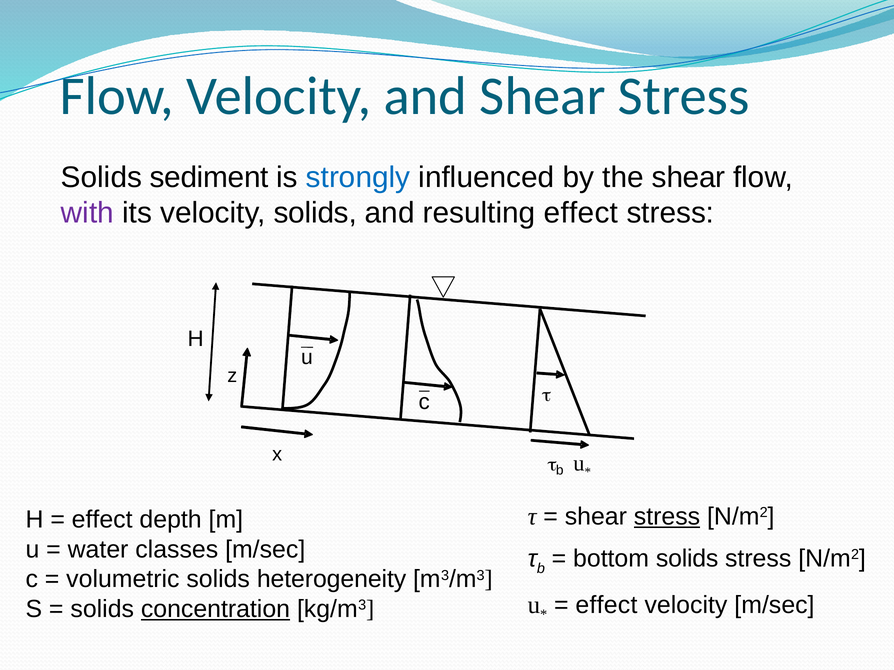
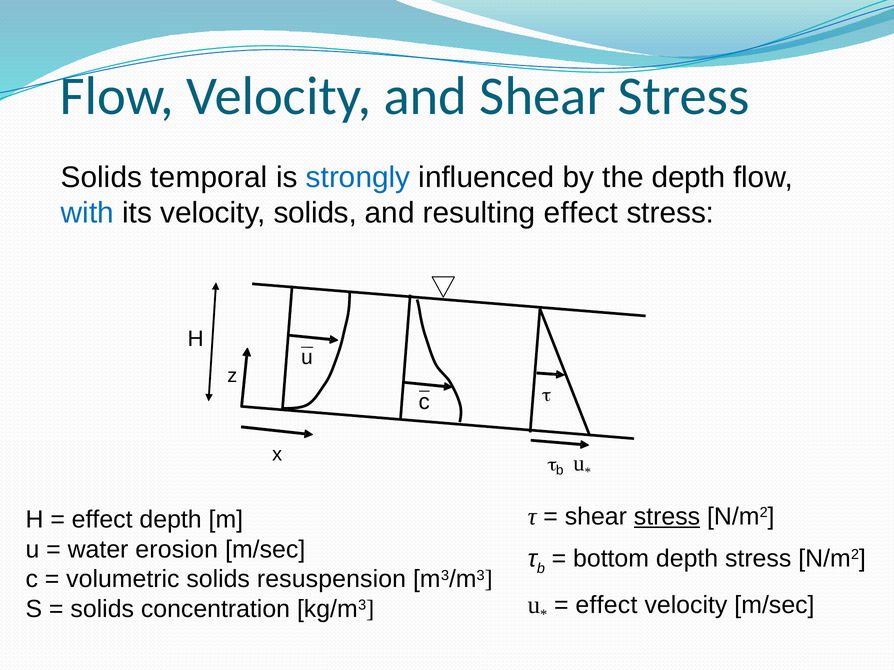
sediment: sediment -> temporal (209, 177)
the shear: shear -> depth (689, 177)
with colour: purple -> blue (87, 213)
classes: classes -> erosion (177, 550)
bottom solids: solids -> depth (687, 559)
heterogeneity: heterogeneity -> resuspension (331, 580)
concentration underline: present -> none (215, 610)
